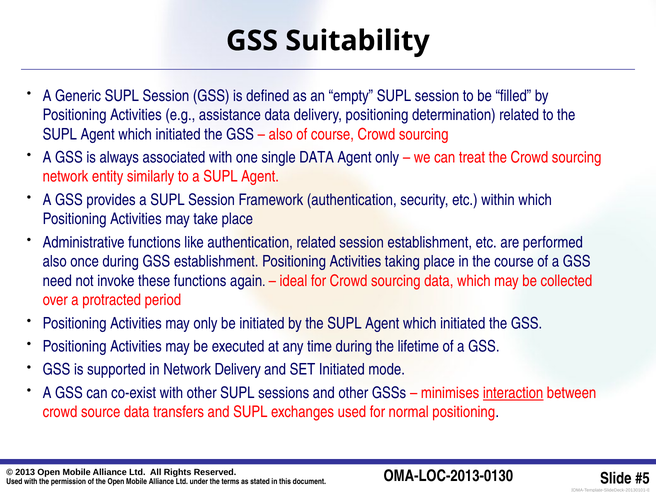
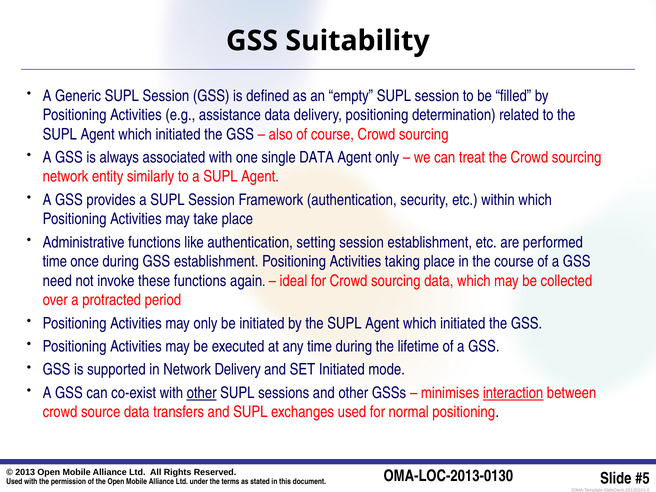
authentication related: related -> setting (316, 242)
also: also -> time (55, 262)
other underline: none -> present (202, 393)
